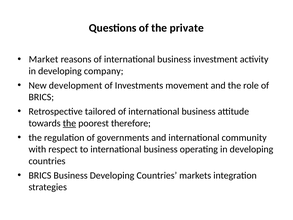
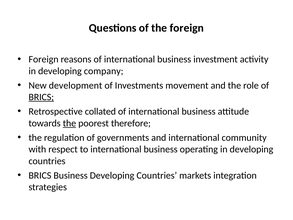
the private: private -> foreign (187, 28)
Market: Market -> Foreign (44, 59)
BRICS underline: none -> present (41, 97)
tailored: tailored -> collated (100, 111)
